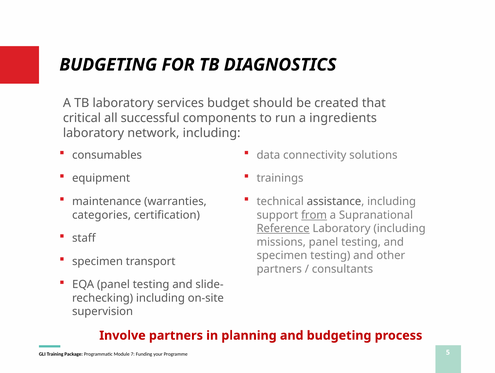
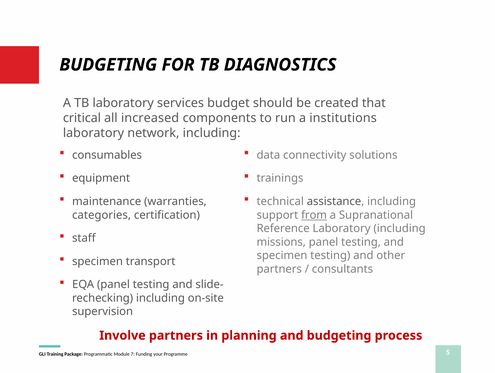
successful: successful -> increased (150, 118)
ingredients: ingredients -> institutions (343, 118)
Reference underline: present -> none (283, 228)
